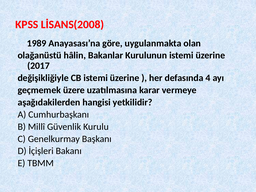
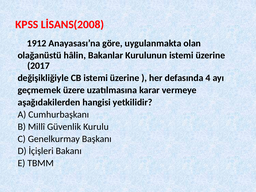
1989: 1989 -> 1912 (37, 43)
